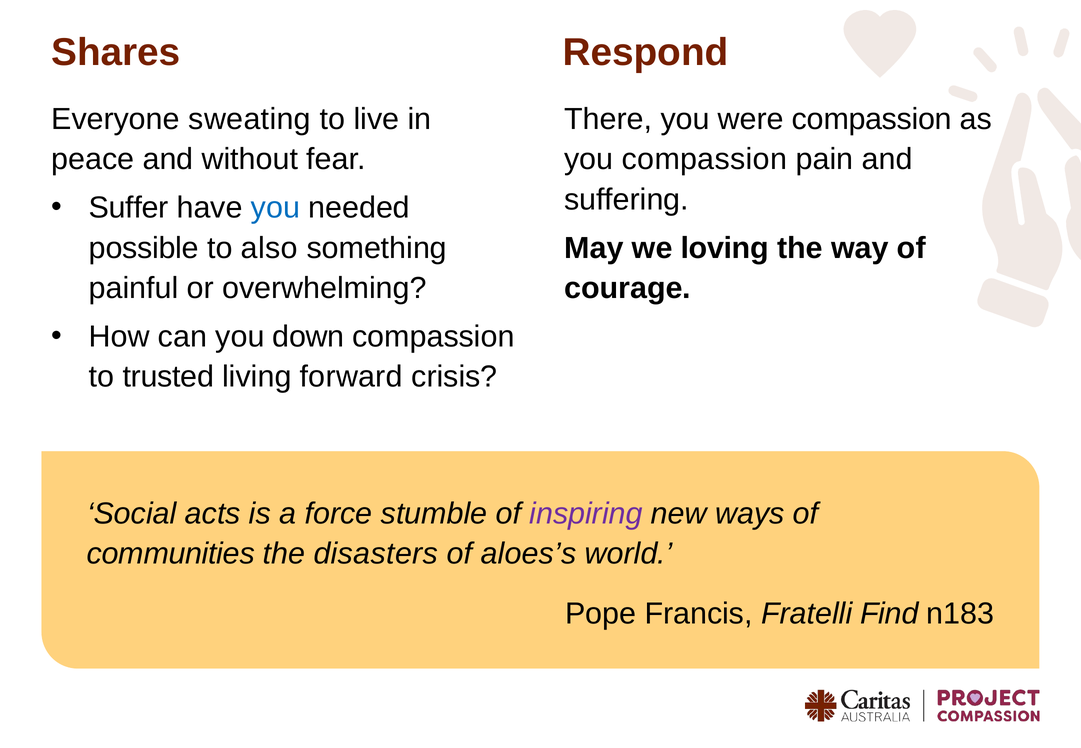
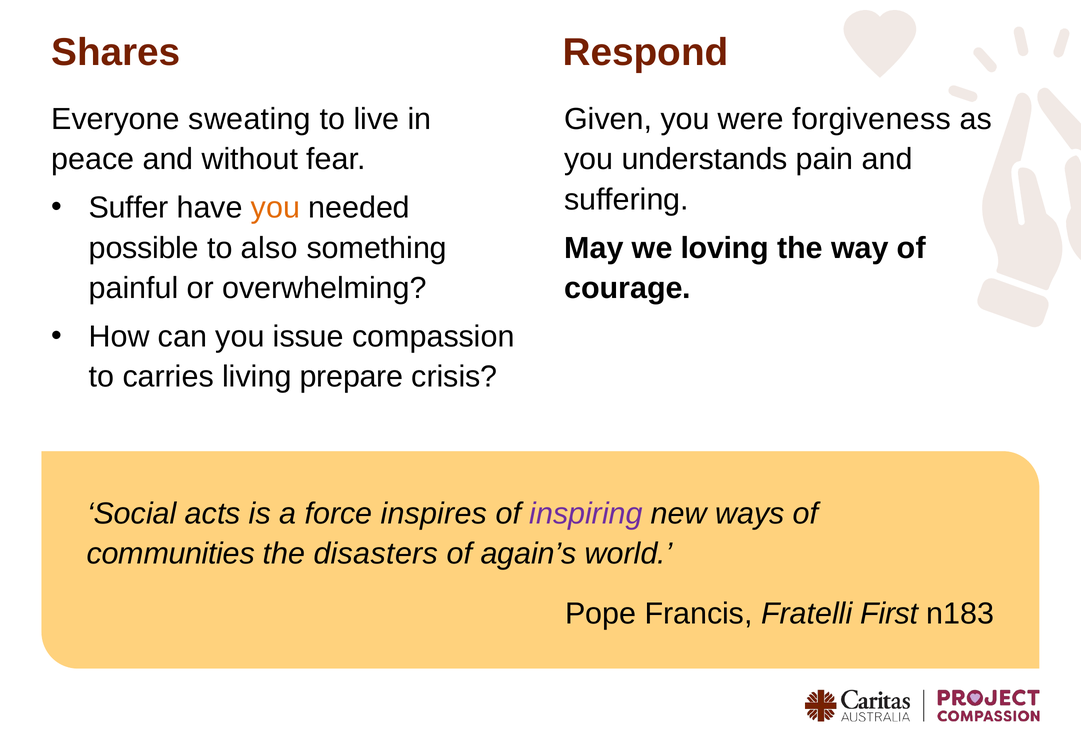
There: There -> Given (608, 119)
were compassion: compassion -> forgiveness (872, 119)
you compassion: compassion -> understands (705, 159)
you colour: blue -> orange (275, 208)
down: down -> issue (308, 337)
trusted: trusted -> carries (168, 377)
forward: forward -> prepare (352, 377)
stumble: stumble -> inspires (434, 514)
aloes’s: aloes’s -> again’s (529, 554)
Find: Find -> First (889, 614)
